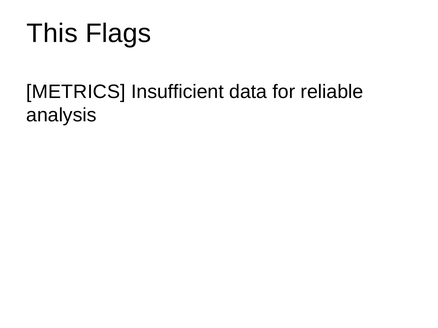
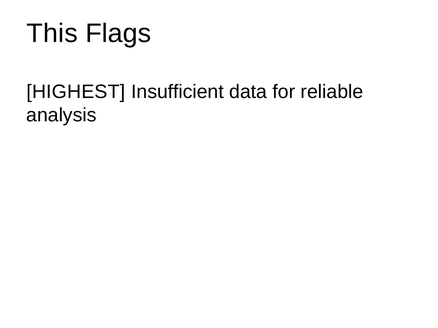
METRICS: METRICS -> HIGHEST (76, 92)
